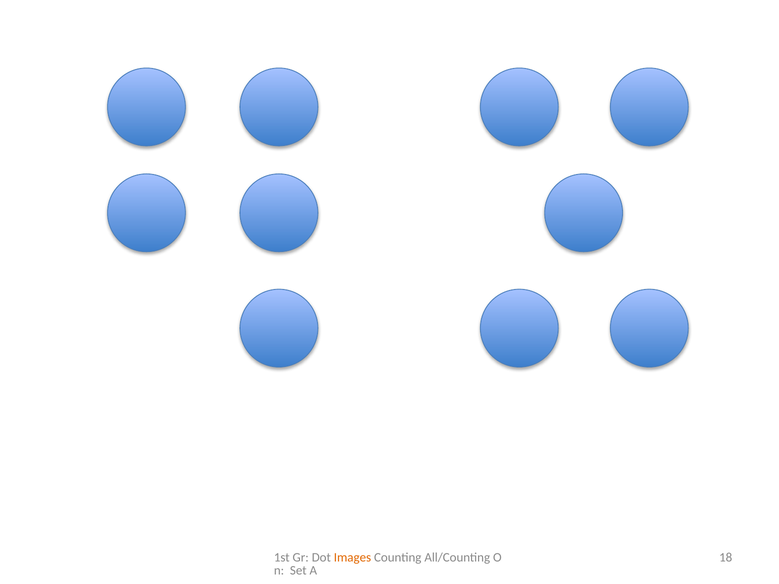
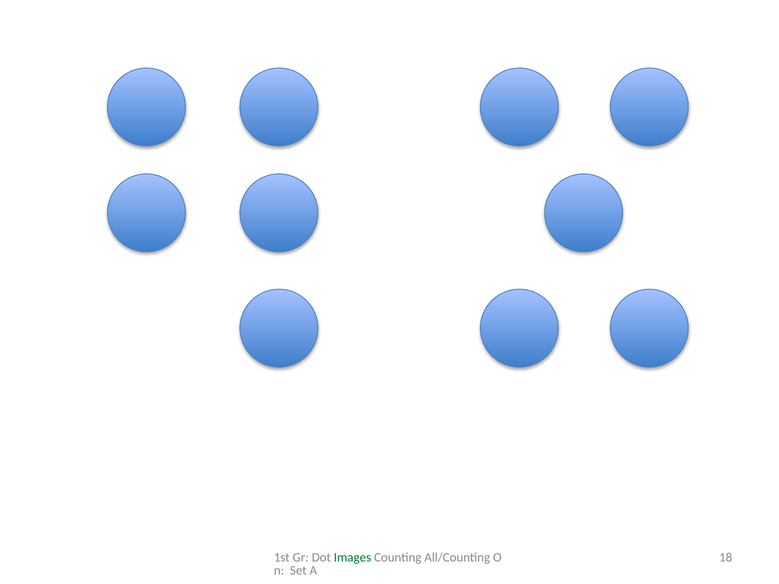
Images colour: orange -> green (352, 558)
